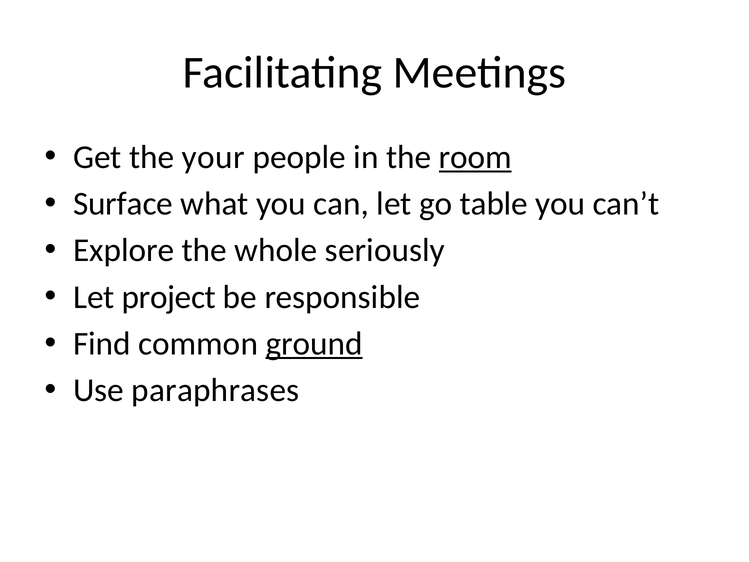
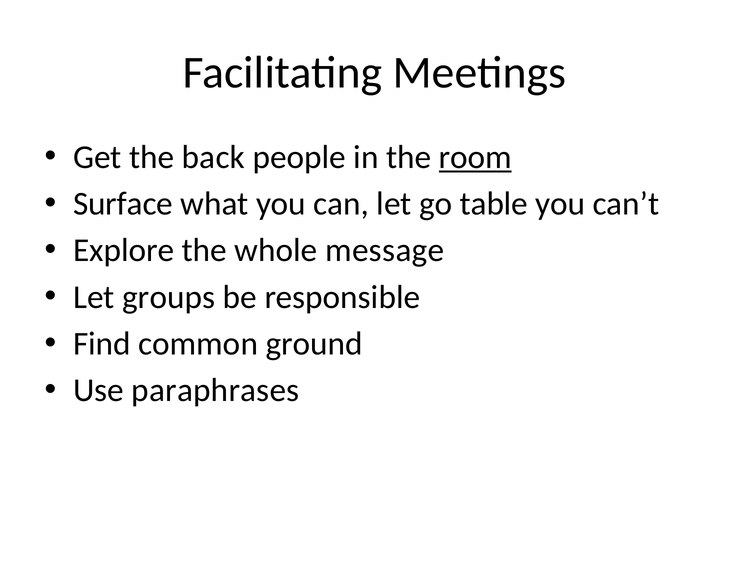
your: your -> back (213, 157)
seriously: seriously -> message (385, 250)
project: project -> groups (169, 297)
ground underline: present -> none (314, 344)
